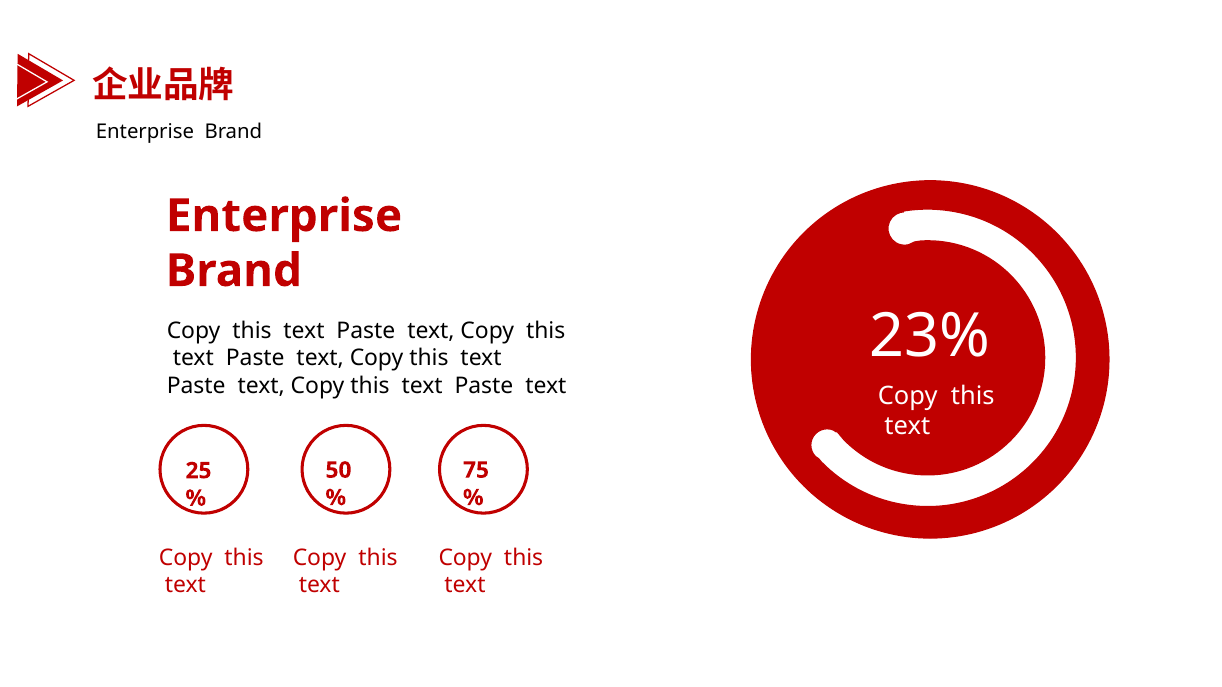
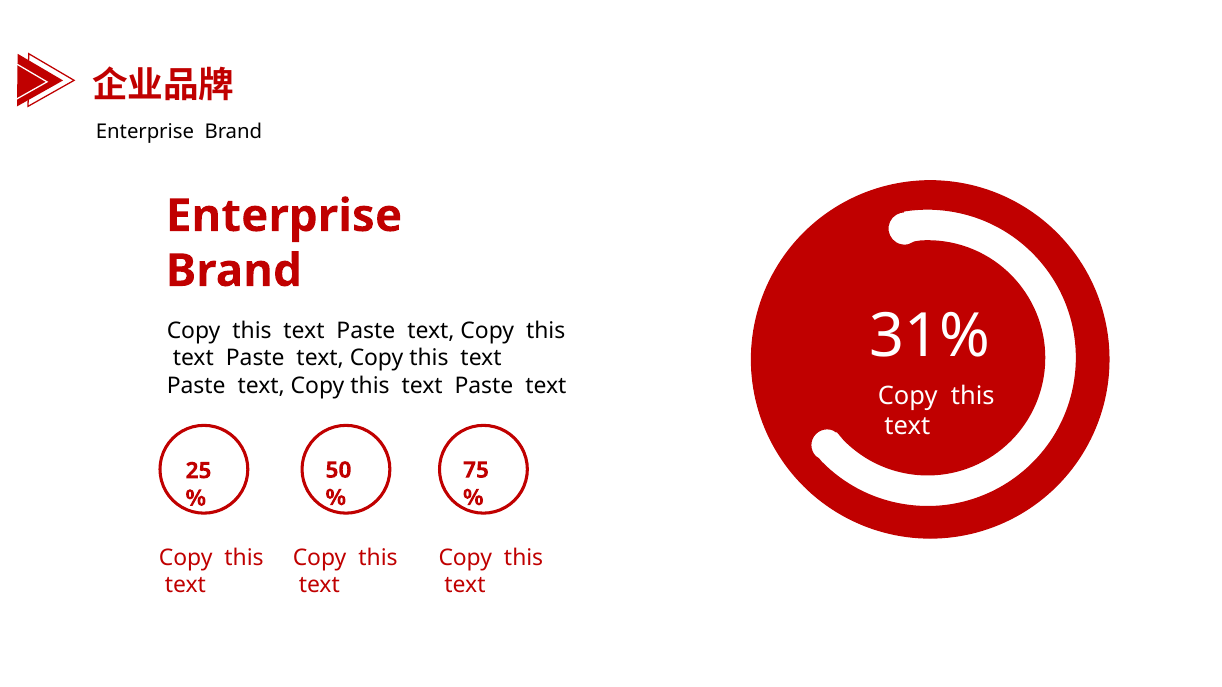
23%: 23% -> 31% (930, 337)
